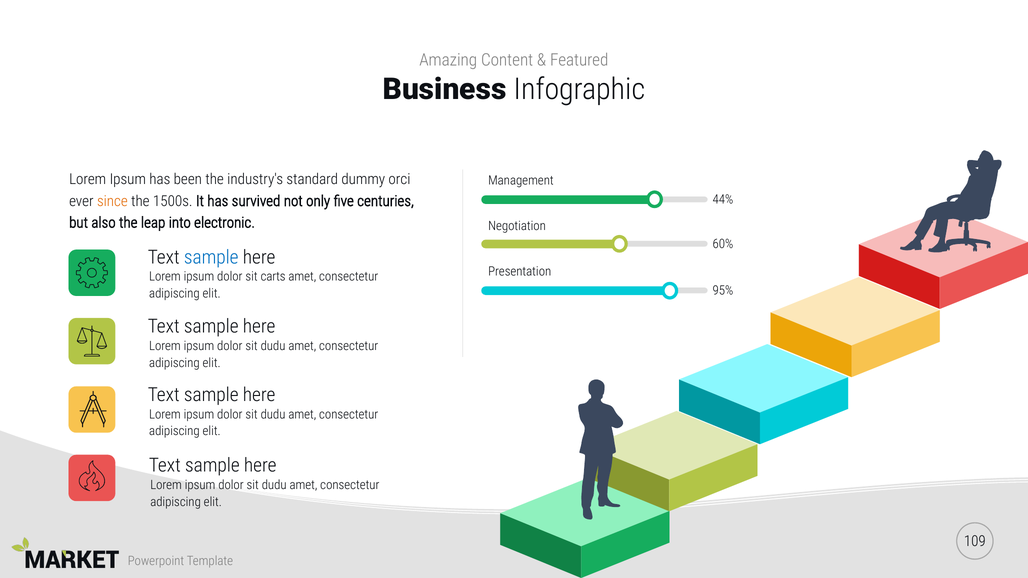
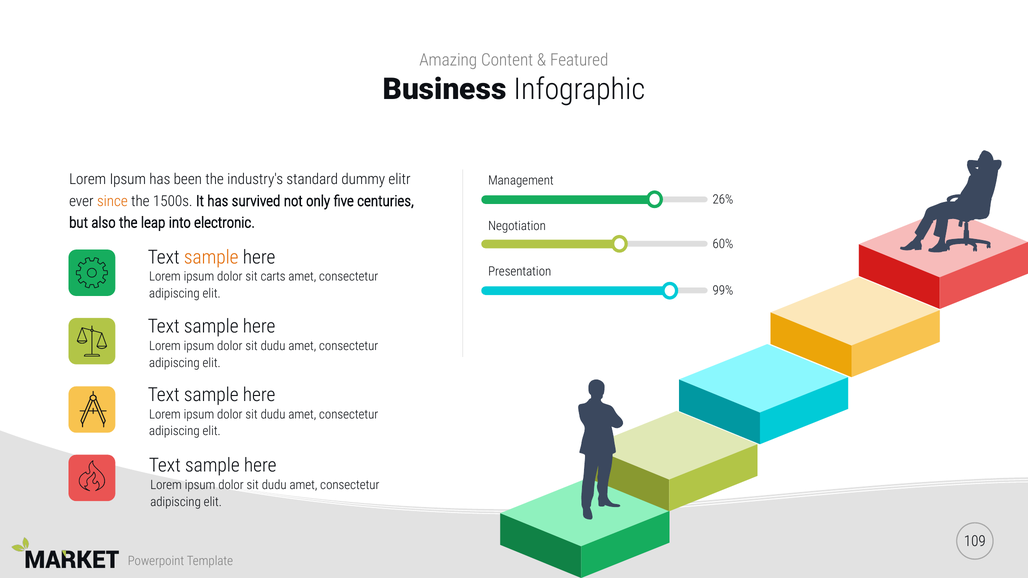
orci: orci -> elitr (399, 180)
44%: 44% -> 26% (723, 200)
sample colour: blue -> orange (211, 257)
95%: 95% -> 99% (723, 291)
